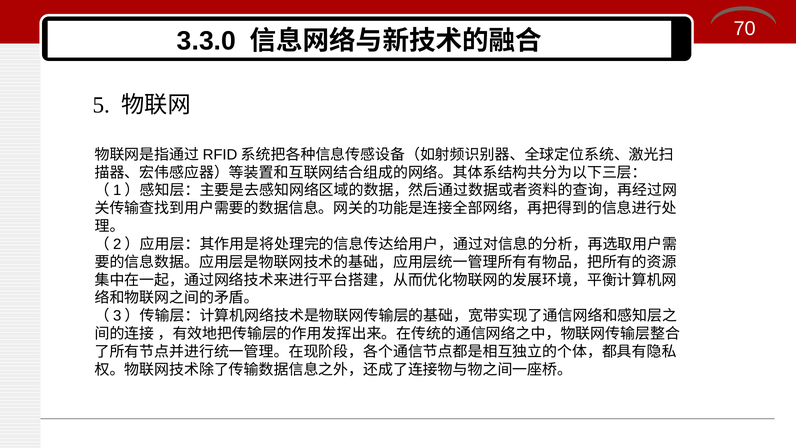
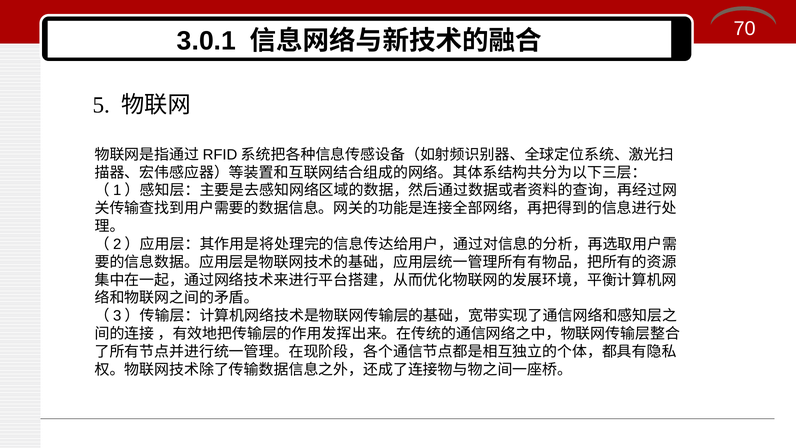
3.3.0: 3.3.0 -> 3.0.1 (206, 41)
